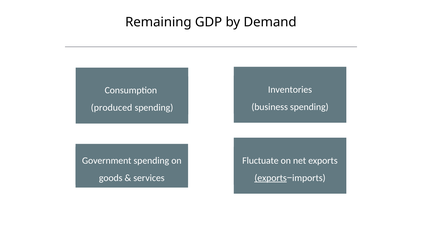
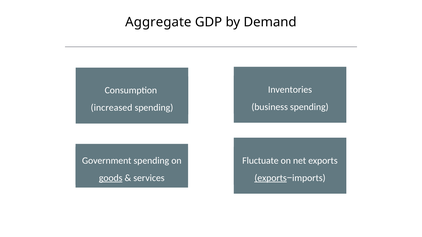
Remaining: Remaining -> Aggregate (158, 22)
produced: produced -> increased (112, 108)
goods underline: none -> present (111, 178)
